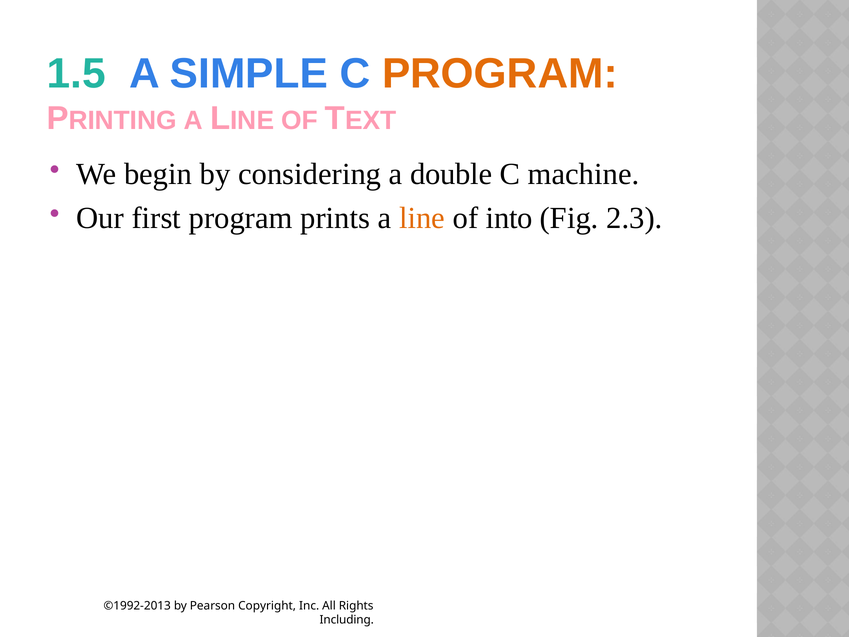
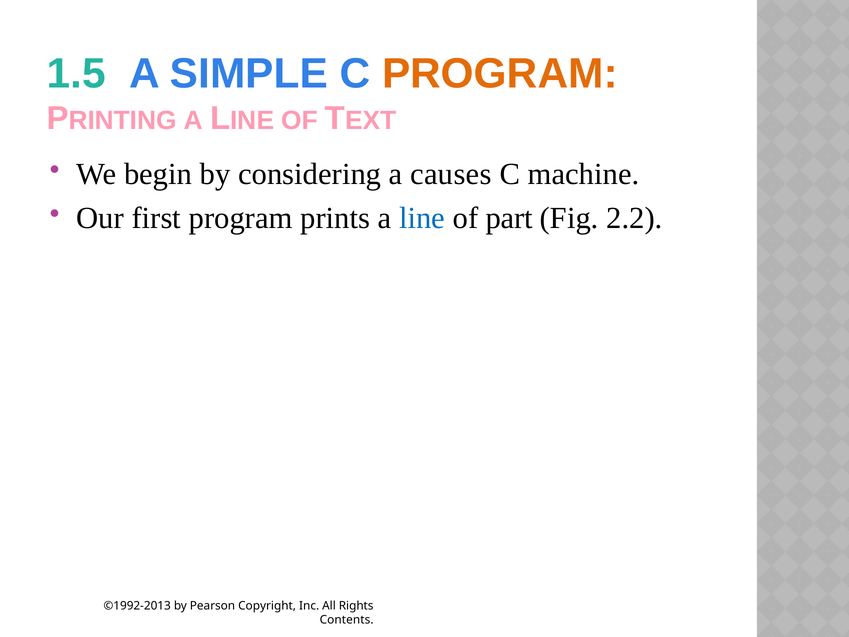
double: double -> causes (451, 174)
line colour: orange -> blue (422, 218)
into: into -> part (509, 218)
2.3: 2.3 -> 2.2 (634, 218)
Including: Including -> Contents (347, 620)
